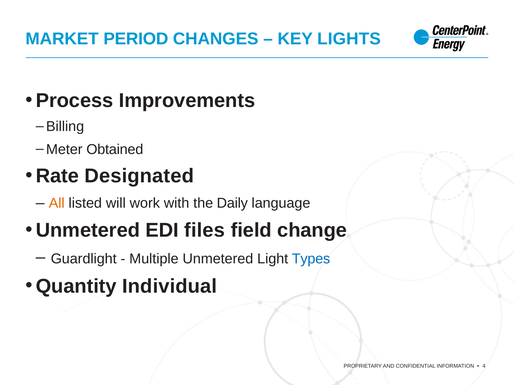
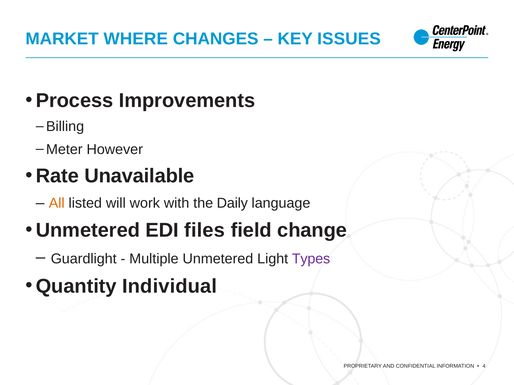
PERIOD: PERIOD -> WHERE (136, 39)
LIGHTS: LIGHTS -> ISSUES (349, 39)
Obtained: Obtained -> However (115, 150)
Designated: Designated -> Unavailable (139, 176)
Types colour: blue -> purple (311, 259)
